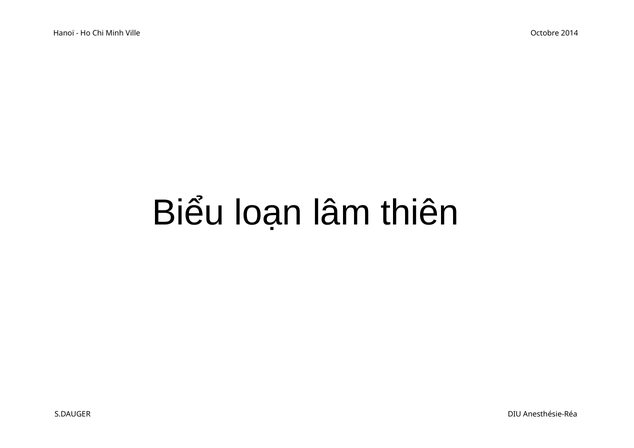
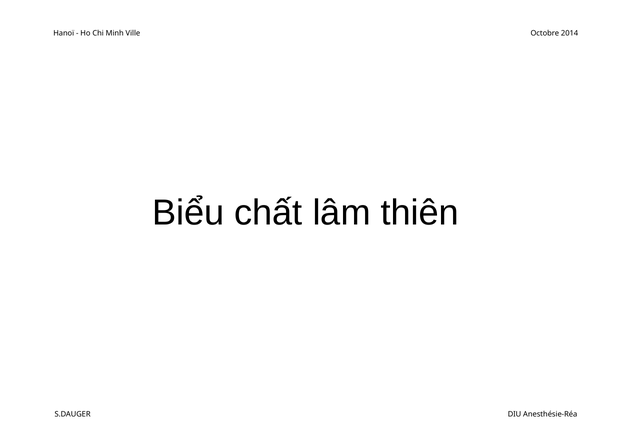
loạn: loạn -> chất (268, 213)
